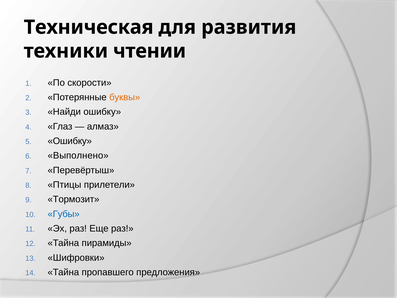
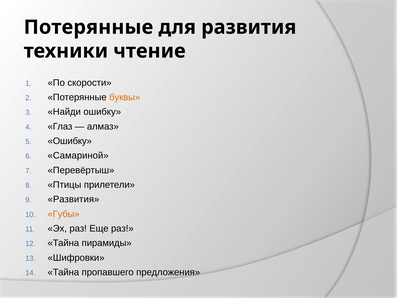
Техническая: Техническая -> Потерянные (88, 27)
чтении: чтении -> чтение (149, 51)
Выполнено: Выполнено -> Самариной (78, 156)
Тормозит: Тормозит -> Развития (73, 199)
Губы colour: blue -> orange (64, 214)
